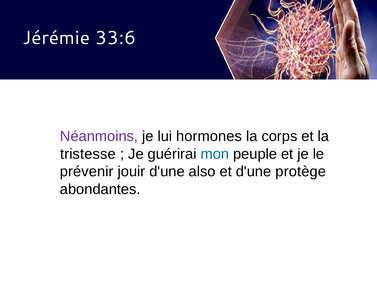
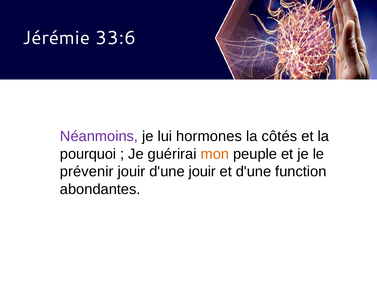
corps: corps -> côtés (279, 136)
tristesse: tristesse -> pourquoi (88, 154)
mon colour: blue -> orange (215, 154)
d'une also: also -> jouir (202, 171)
protège: protège -> function (301, 171)
